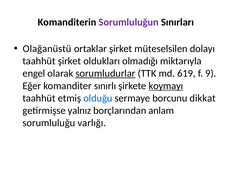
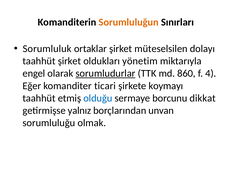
Sorumluluğun colour: purple -> orange (129, 22)
Olağanüstü: Olağanüstü -> Sorumluluk (47, 49)
olmadığı: olmadığı -> yönetim (140, 61)
619: 619 -> 860 (186, 73)
9: 9 -> 4 (211, 73)
sınırlı: sınırlı -> ticari (105, 86)
koymayı underline: present -> none (166, 86)
anlam: anlam -> unvan (161, 111)
varlığı: varlığı -> olmak (92, 123)
